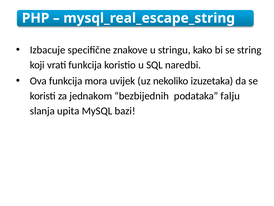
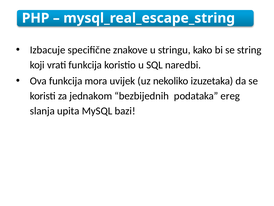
falju: falju -> ereg (230, 96)
